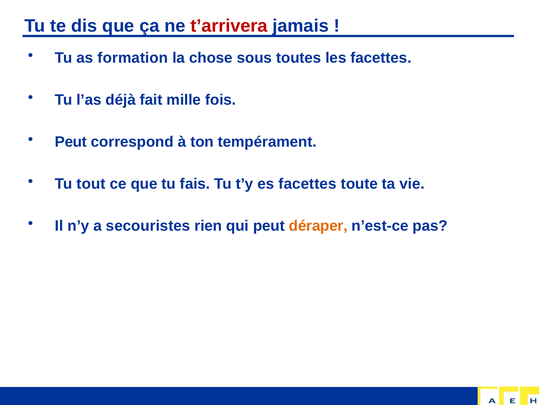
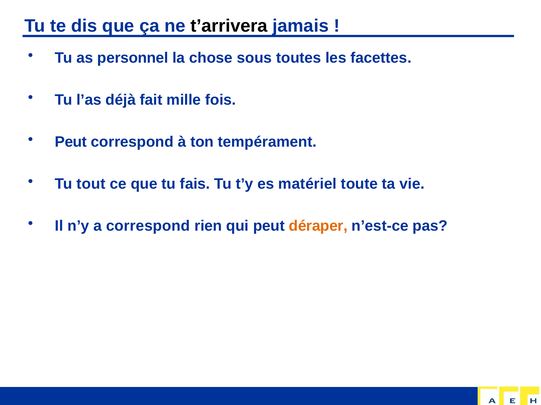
t’arrivera colour: red -> black (229, 26)
formation: formation -> personnel (133, 58)
es facettes: facettes -> matériel (308, 184)
a secouristes: secouristes -> correspond (148, 226)
